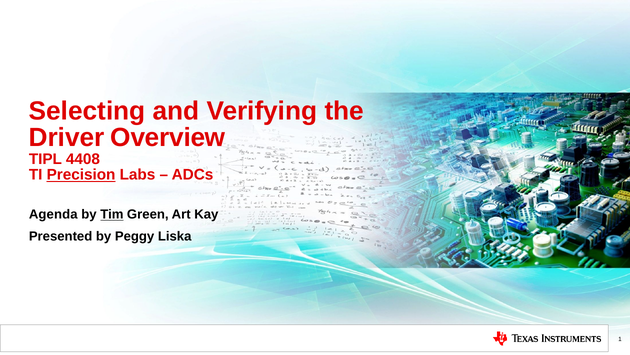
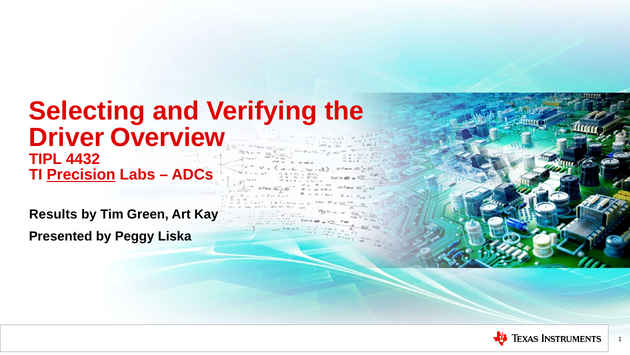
4408: 4408 -> 4432 (83, 159)
Agenda: Agenda -> Results (53, 214)
Tim underline: present -> none (112, 214)
